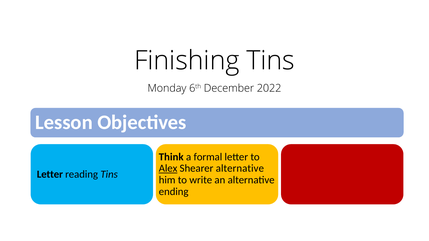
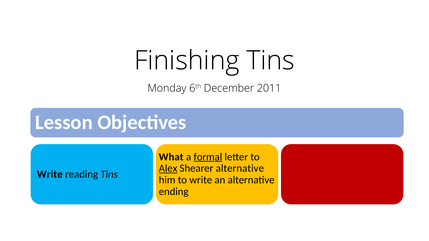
2022: 2022 -> 2011 (269, 88)
Think: Think -> What (171, 157)
formal underline: none -> present (208, 157)
Letter: Letter -> Write (50, 174)
